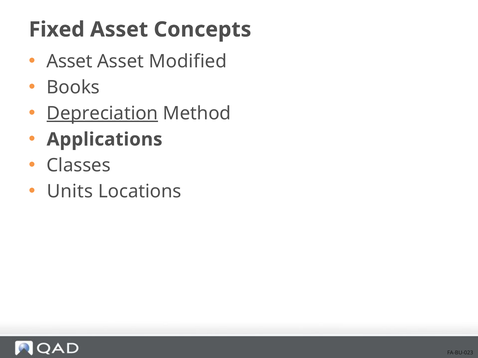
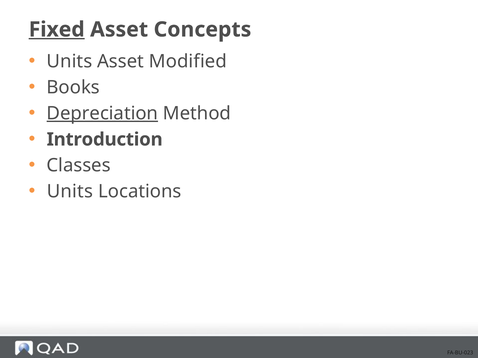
Fixed underline: none -> present (57, 30)
Asset: Asset -> Units (69, 61)
Applications: Applications -> Introduction (105, 140)
